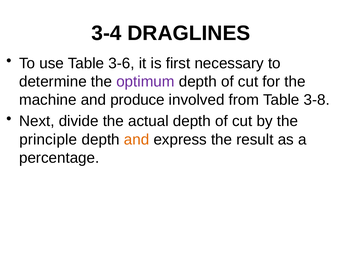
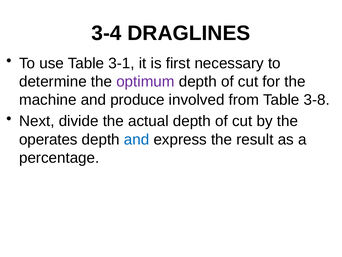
3-6: 3-6 -> 3-1 (122, 63)
principle: principle -> operates (48, 139)
and colour: orange -> blue (137, 139)
